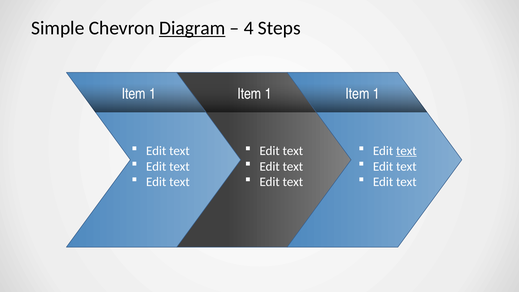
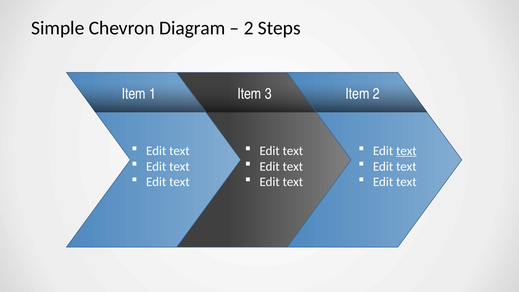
Diagram underline: present -> none (192, 28)
4: 4 -> 2 (249, 28)
1: 1 -> 3 (268, 94)
1: 1 -> 2 (376, 94)
